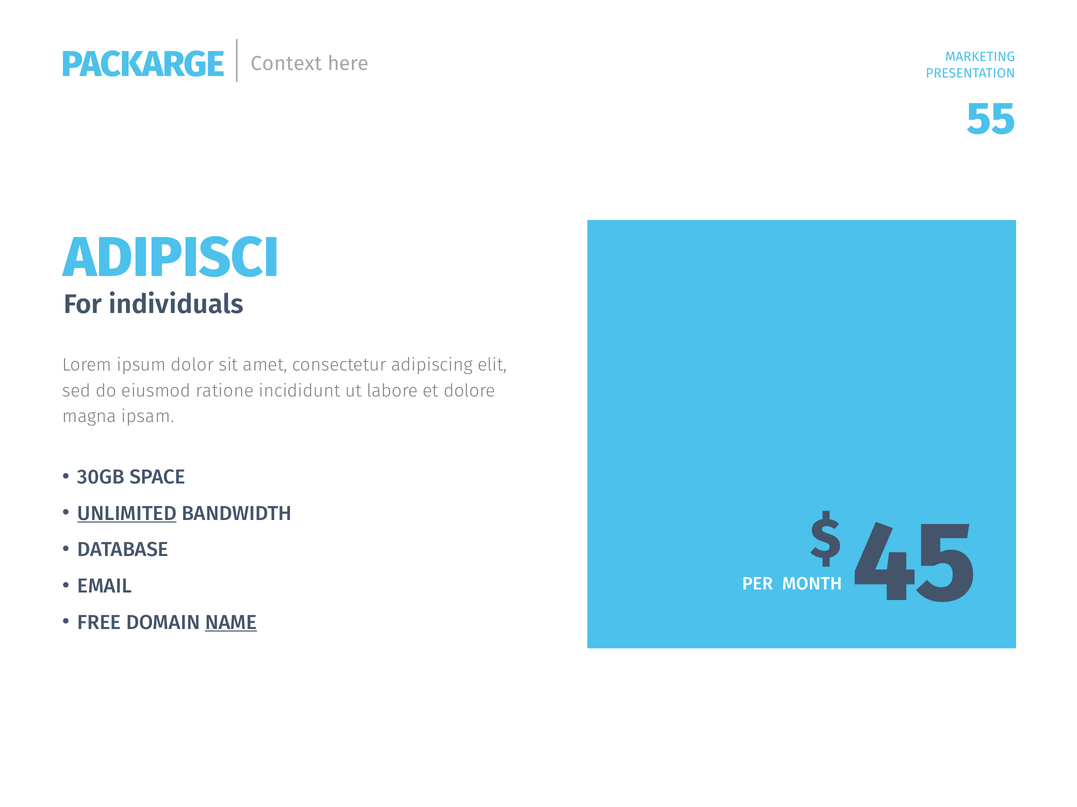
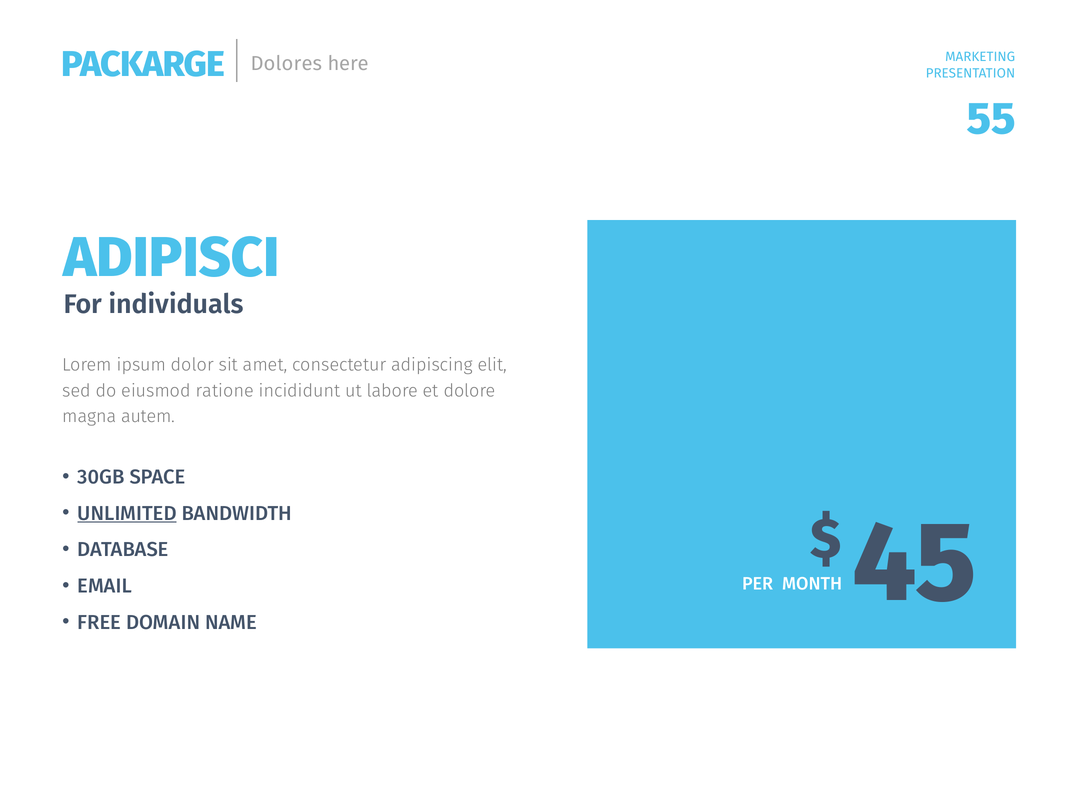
Context: Context -> Dolores (286, 63)
ipsam: ipsam -> autem (148, 417)
NAME underline: present -> none (231, 623)
